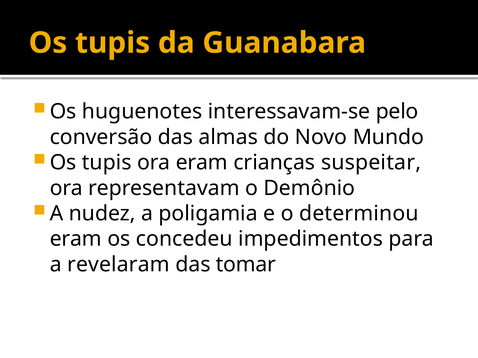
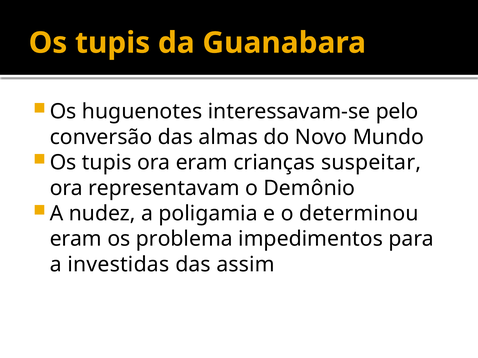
concedeu: concedeu -> problema (184, 239)
revelaram: revelaram -> investidas (118, 265)
tomar: tomar -> assim (246, 265)
